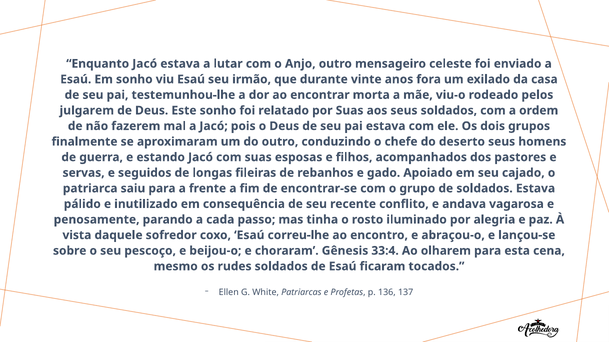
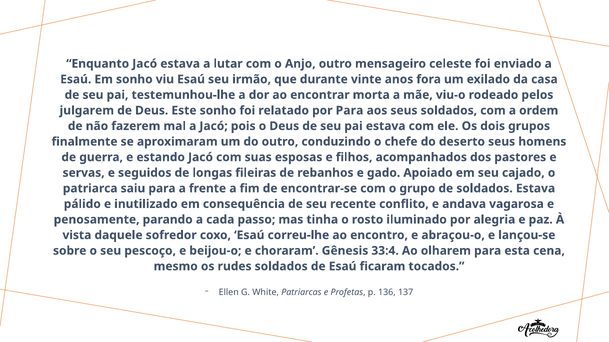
por Suas: Suas -> Para (350, 111)
